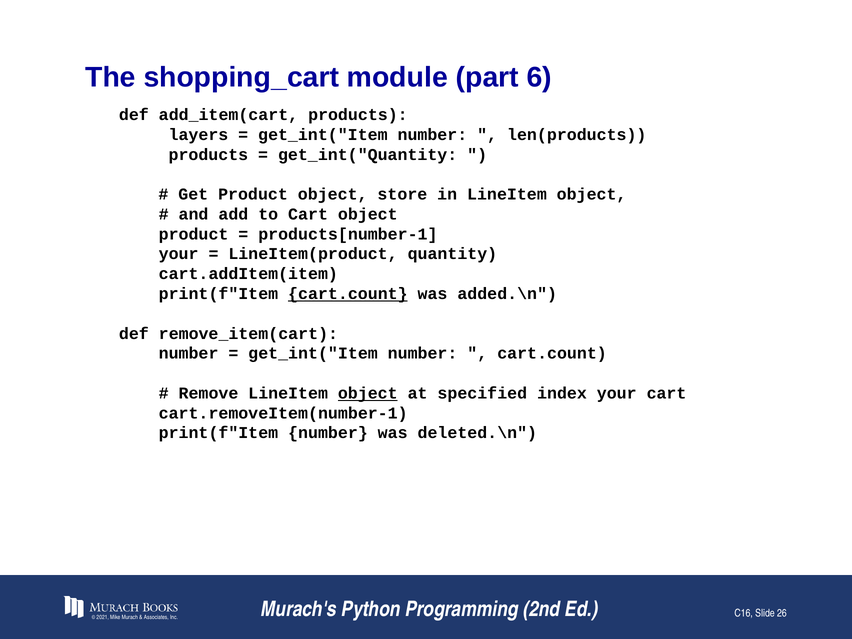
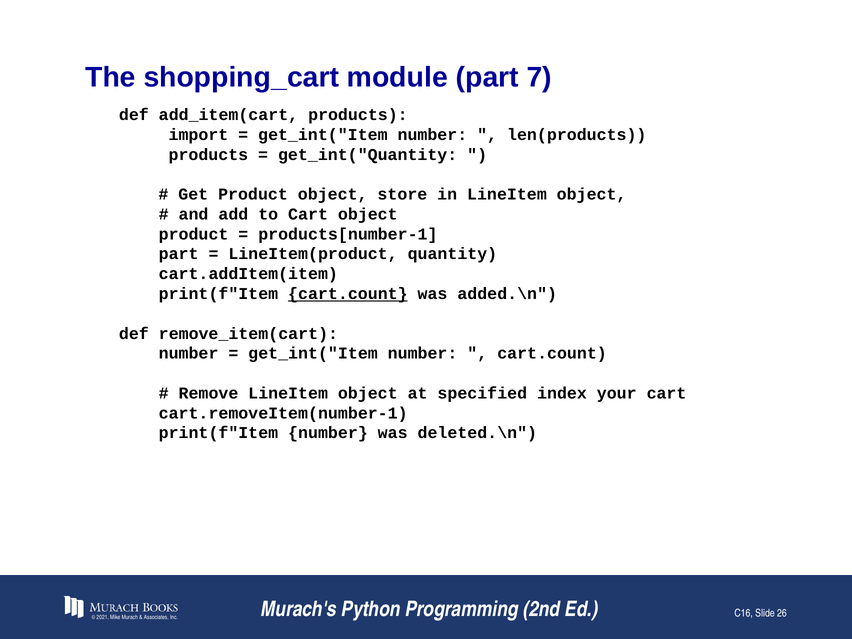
6: 6 -> 7 (539, 77)
layers: layers -> import (198, 135)
your: your -> part (179, 254)
object underline: present -> none (368, 393)
